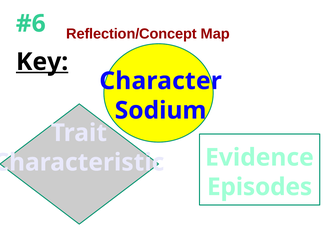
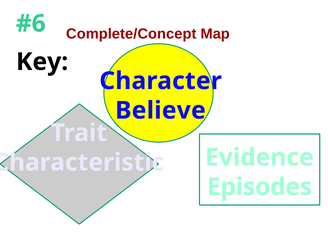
Reflection/Concept: Reflection/Concept -> Complete/Concept (131, 34)
Key underline: present -> none (42, 62)
Sodium: Sodium -> Believe (160, 110)
